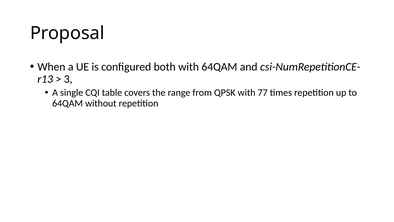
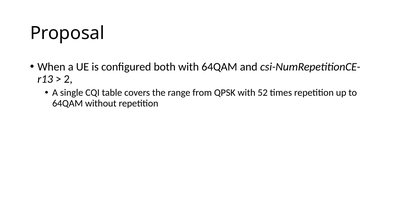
3: 3 -> 2 (68, 79)
77: 77 -> 52 (263, 93)
